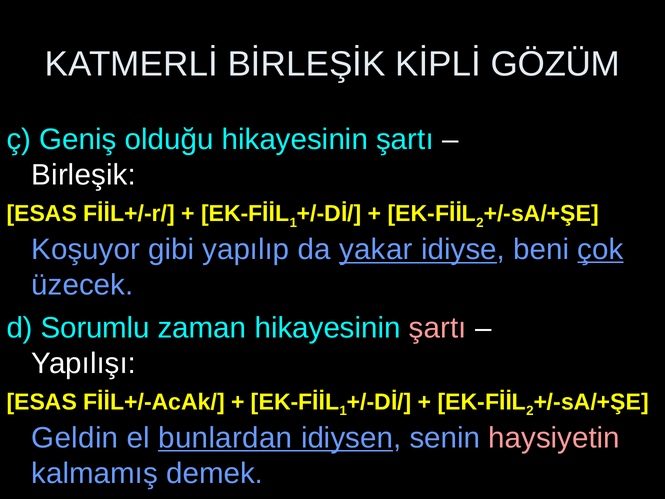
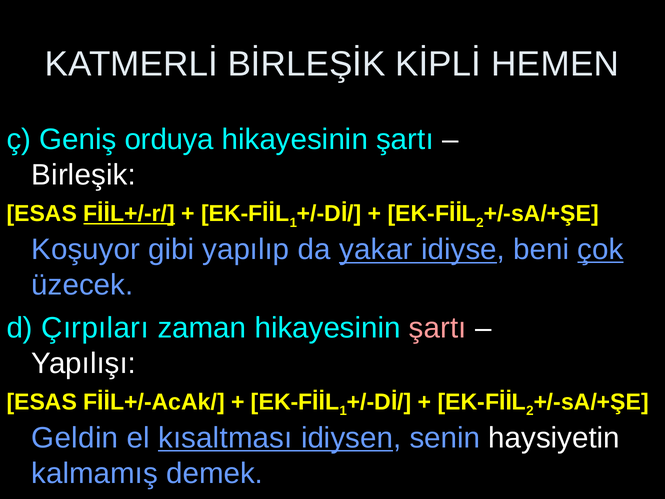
GÖZÜM: GÖZÜM -> HEMEN (555, 64)
olduğu: olduğu -> orduya (169, 140)
FİİL+/-r/ underline: none -> present (129, 214)
Sorumlu: Sorumlu -> Çırpıları (95, 328)
bunlardan: bunlardan -> kısaltması (225, 438)
haysiyetin colour: pink -> white (554, 438)
